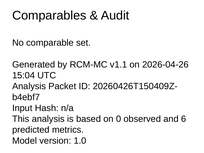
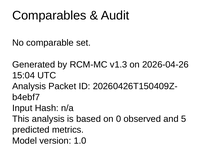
v1.1: v1.1 -> v1.3 (119, 65)
6: 6 -> 5 (184, 119)
